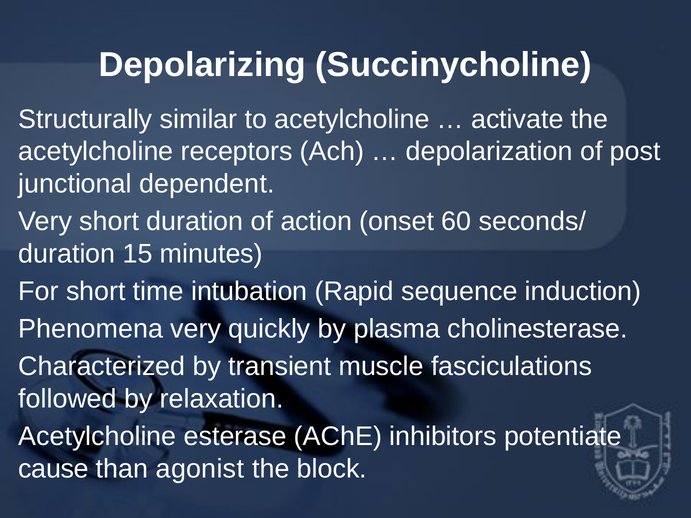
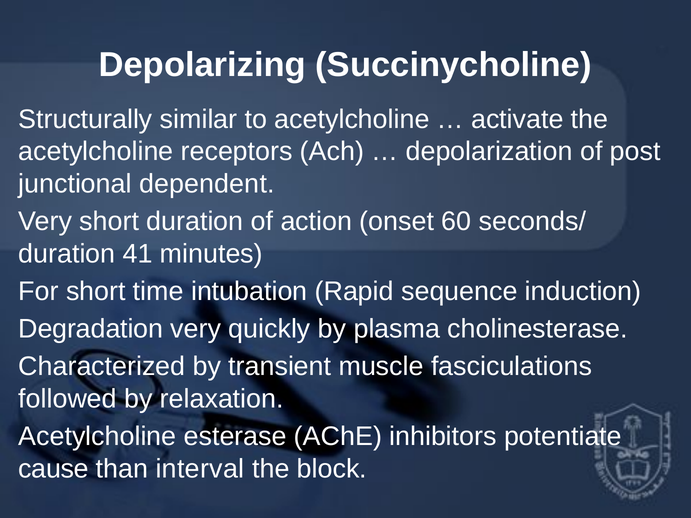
15: 15 -> 41 (138, 254)
Phenomena: Phenomena -> Degradation (91, 329)
agonist: agonist -> interval (200, 469)
